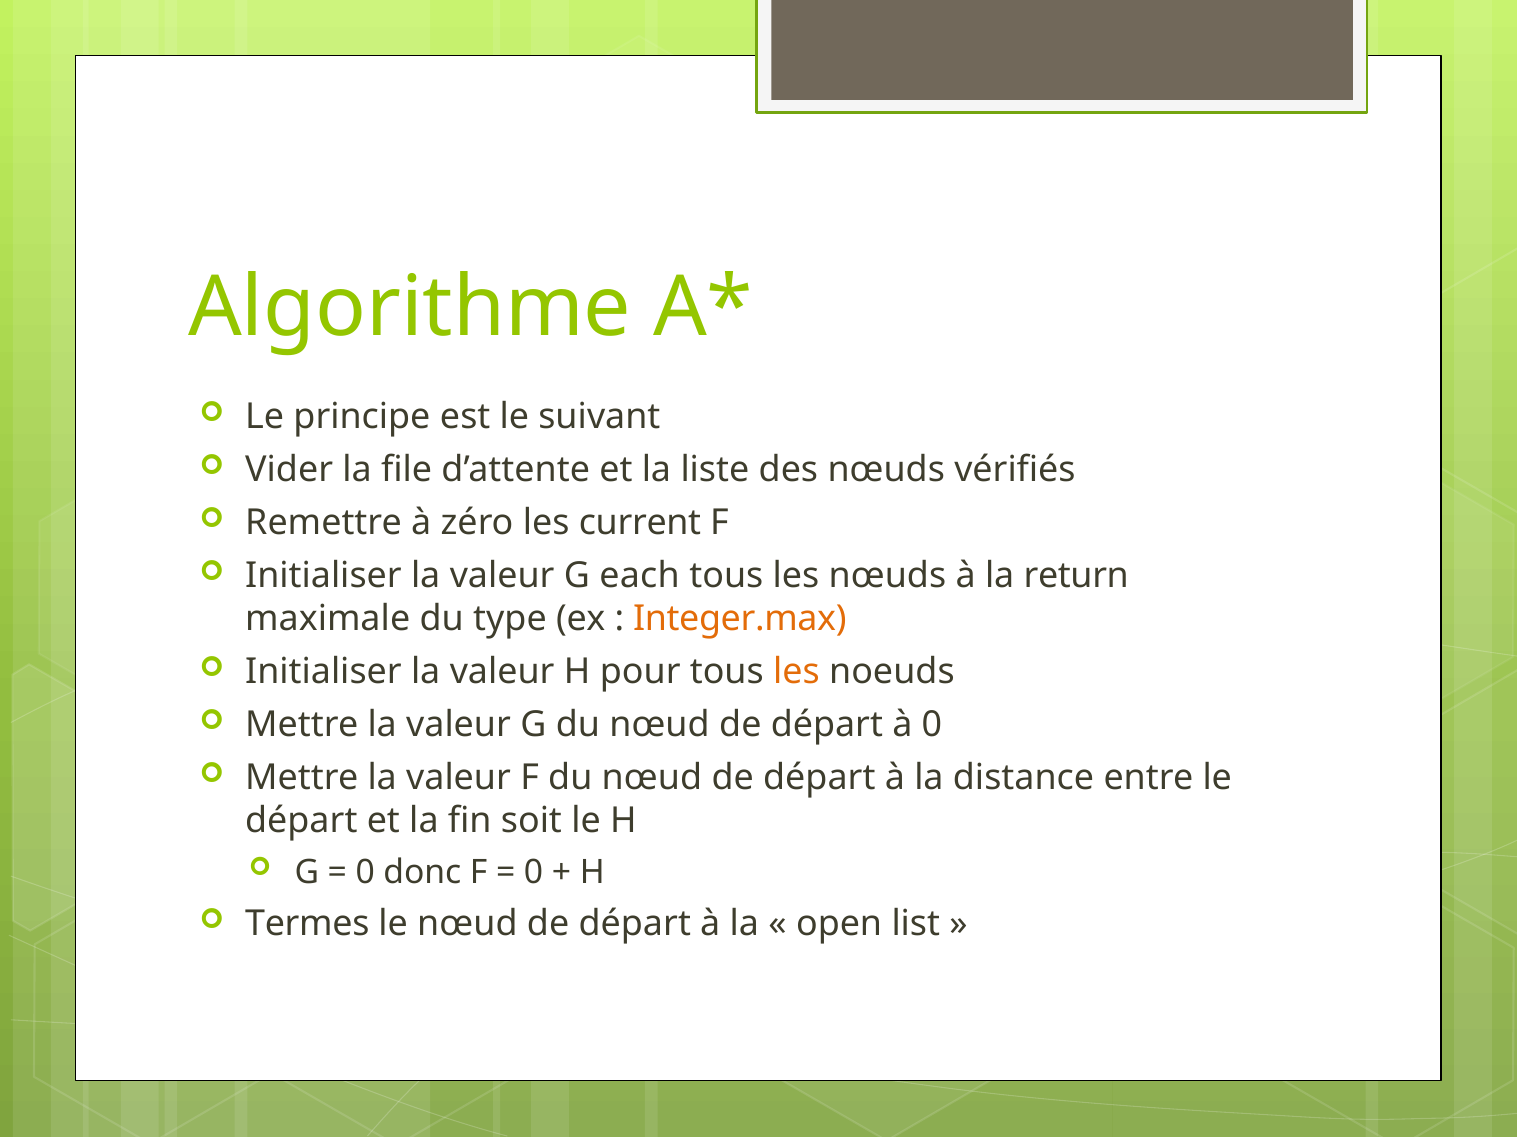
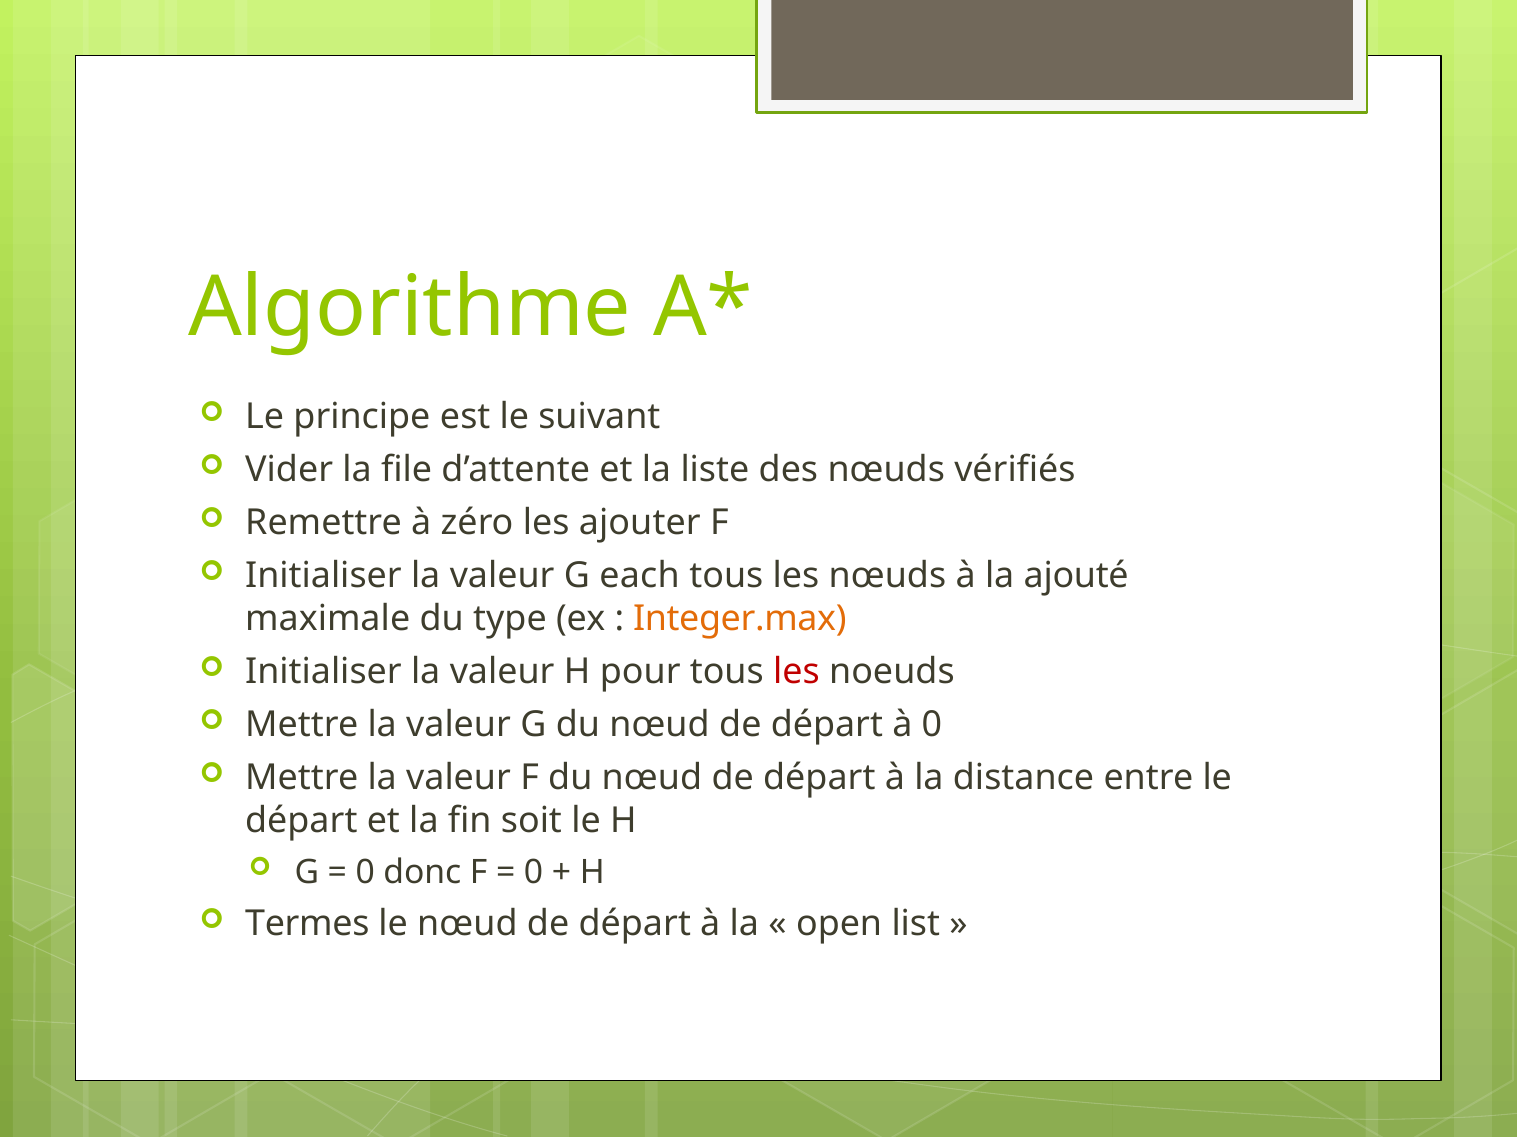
current: current -> ajouter (640, 523)
return: return -> ajouté (1076, 576)
les colour: orange -> red (796, 672)
